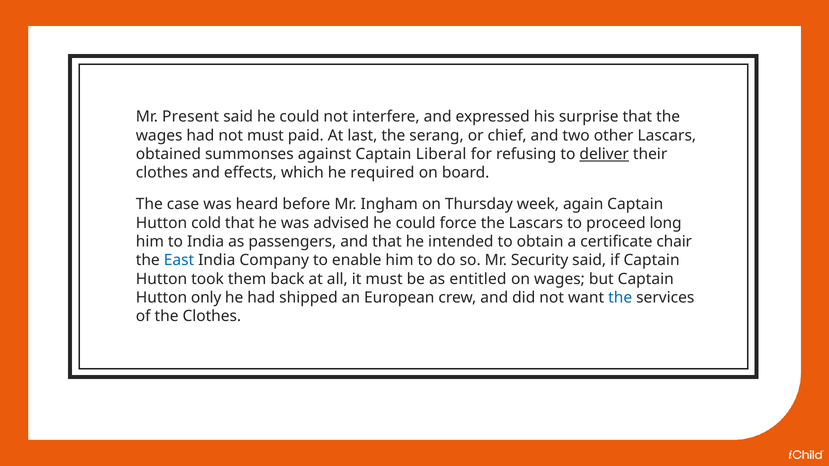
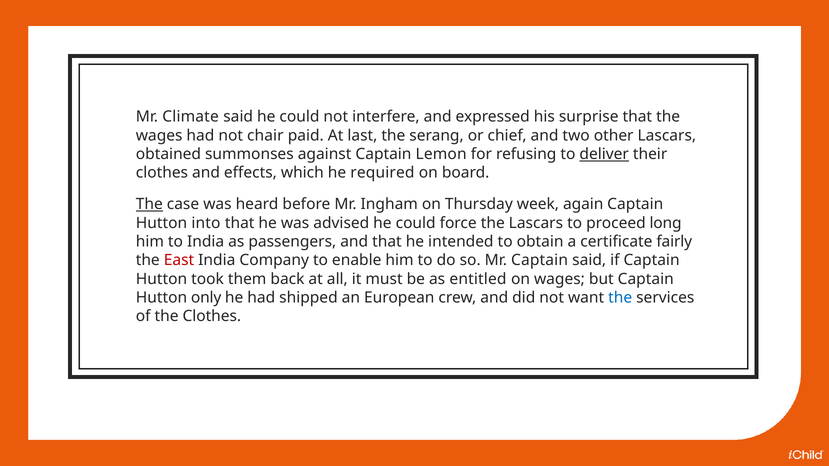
Present: Present -> Climate (191, 117)
not must: must -> chair (265, 136)
Liberal: Liberal -> Lemon (441, 154)
The underline: none -> present (149, 205)
cold: cold -> into (206, 223)
chair: chair -> fairly (674, 242)
East colour: blue -> red (179, 260)
Mr Security: Security -> Captain (540, 260)
